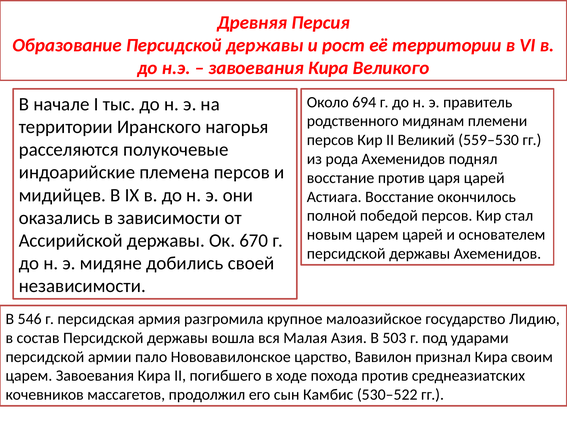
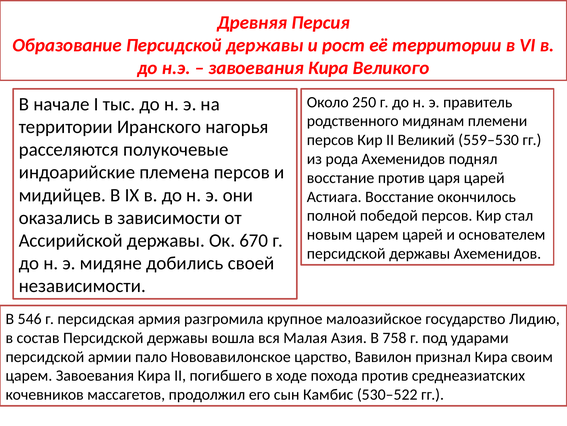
694: 694 -> 250 (364, 102)
503: 503 -> 758 (394, 337)
